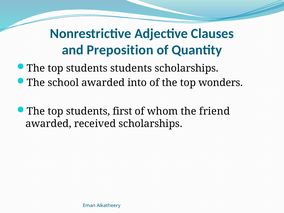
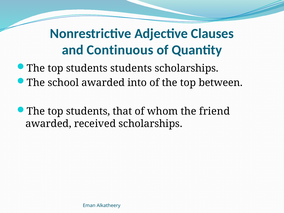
Preposition: Preposition -> Continuous (120, 50)
wonders: wonders -> between (221, 83)
first: first -> that (122, 111)
